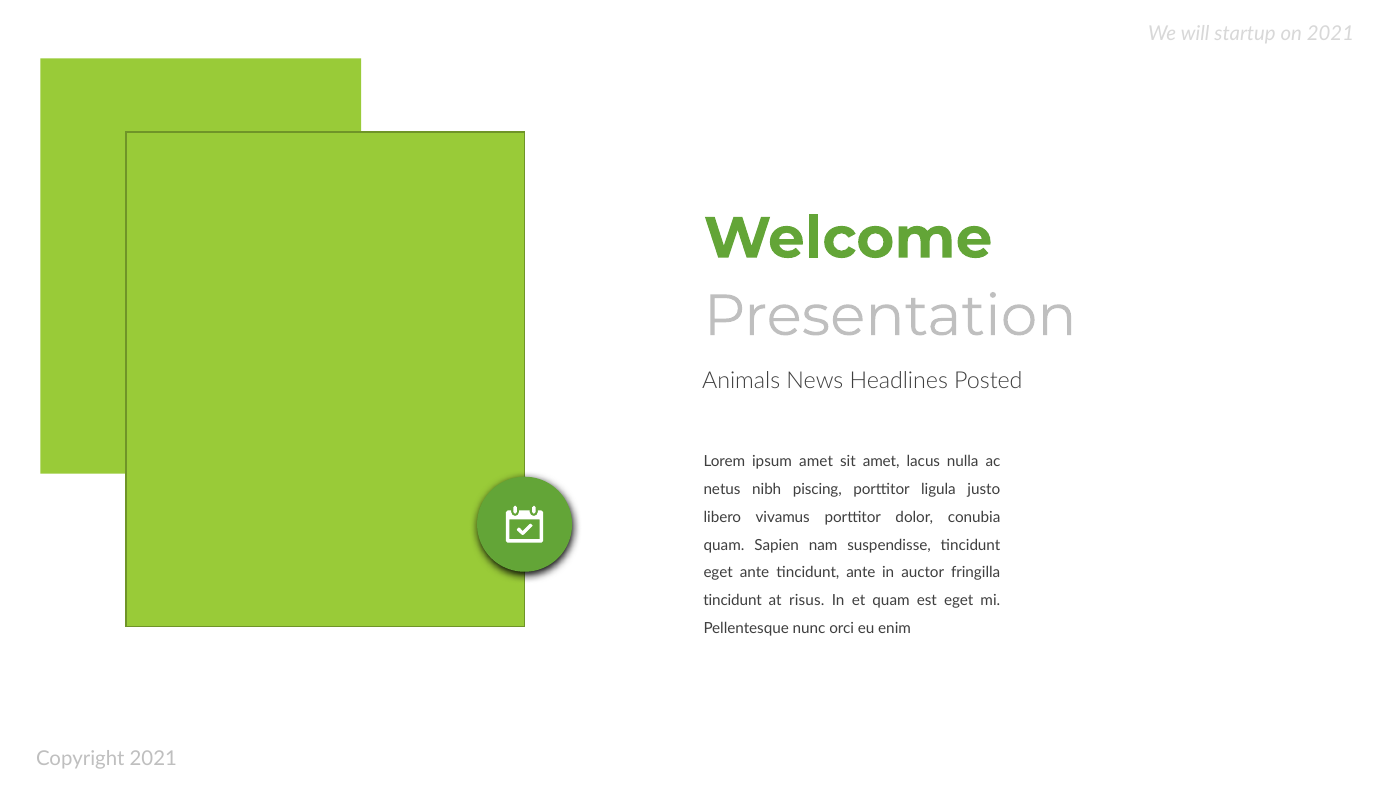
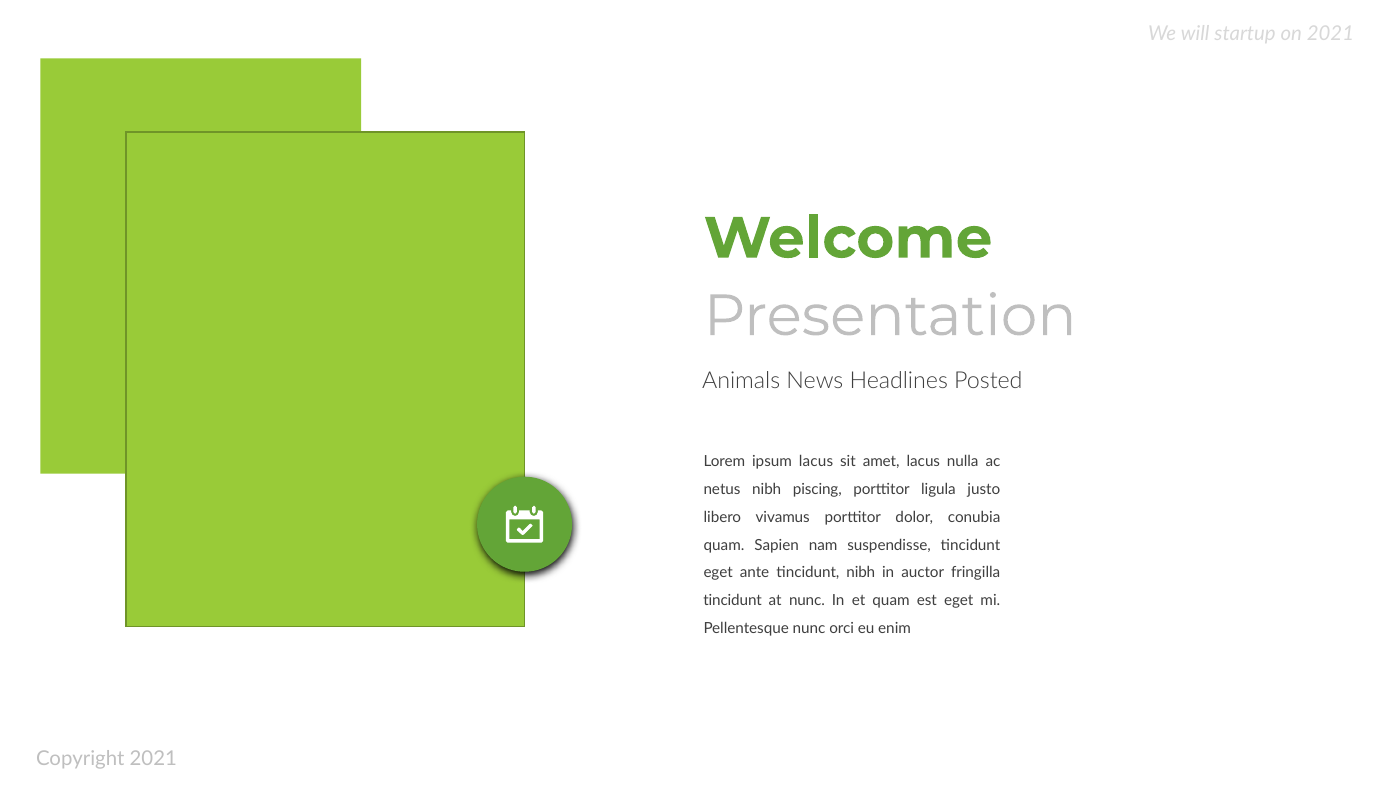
ipsum amet: amet -> lacus (816, 461)
tincidunt ante: ante -> nibh (861, 573)
at risus: risus -> nunc (807, 601)
